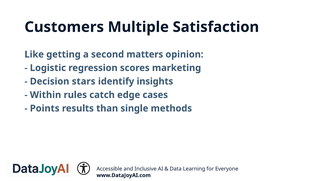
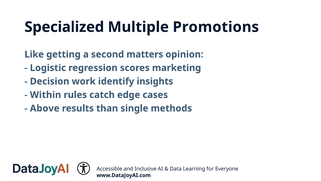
Customers: Customers -> Specialized (64, 27)
Satisfaction: Satisfaction -> Promotions (216, 27)
stars: stars -> work (84, 81)
Points: Points -> Above (45, 108)
